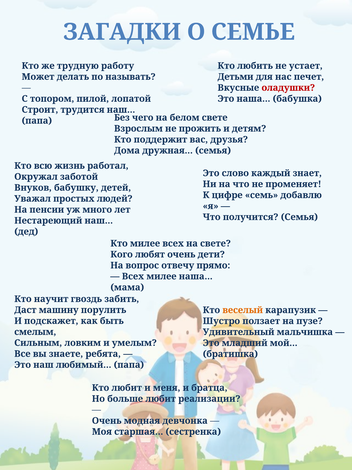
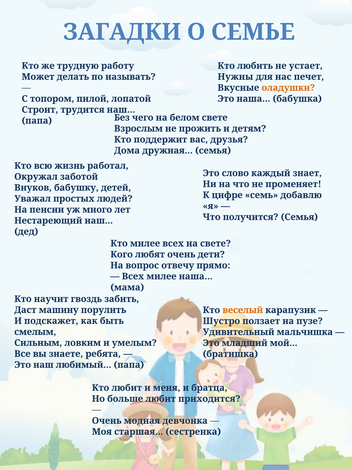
Детьми: Детьми -> Нужны (235, 77)
оладушки colour: red -> orange (288, 88)
реализации: реализации -> приходится (209, 398)
